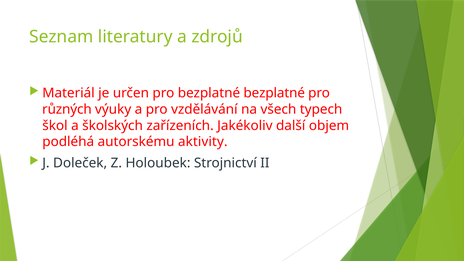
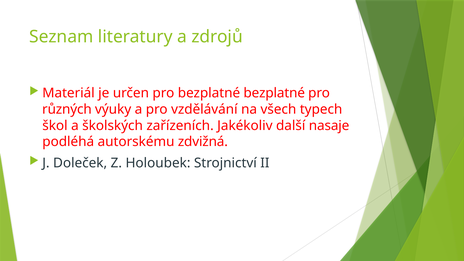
objem: objem -> nasaje (329, 126)
aktivity: aktivity -> zdvižná (203, 142)
